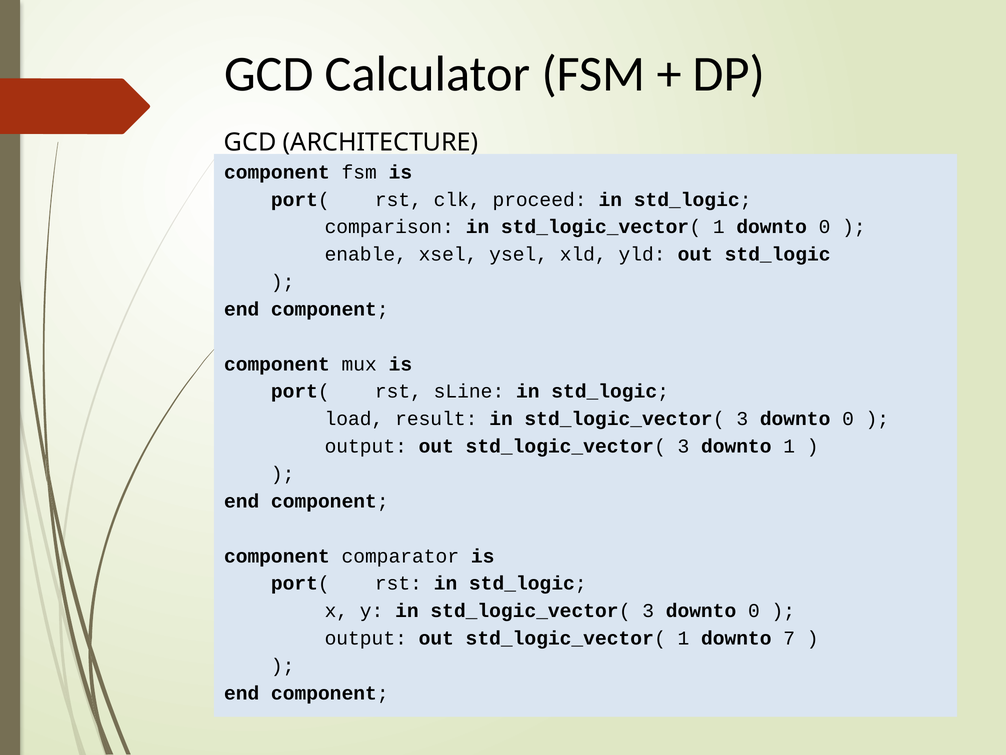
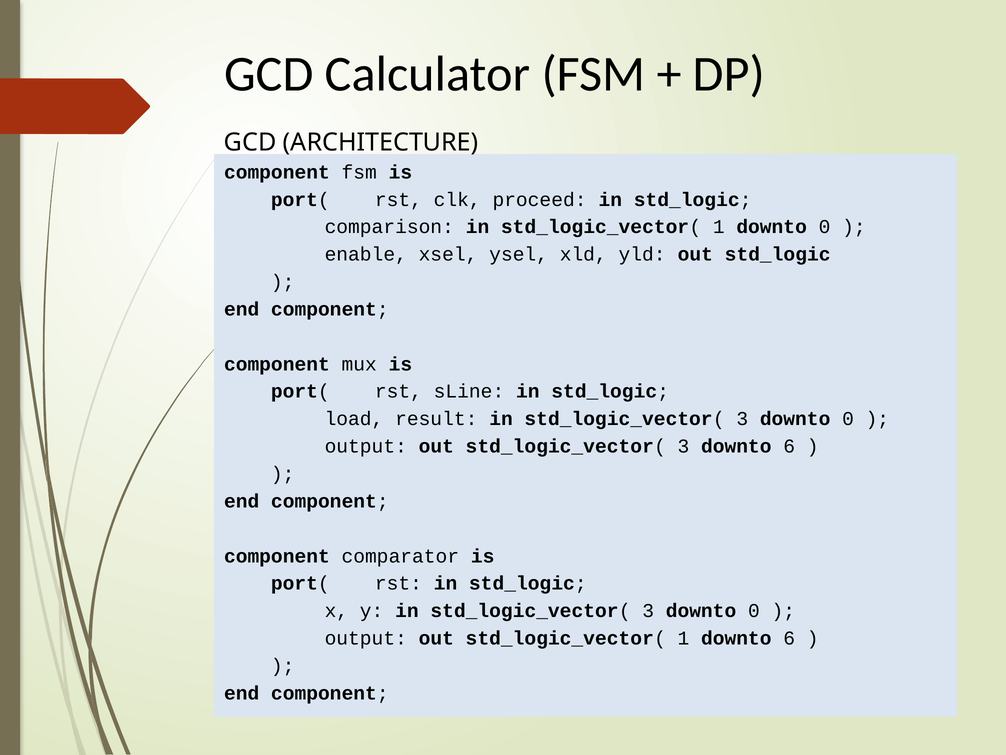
3 downto 1: 1 -> 6 (789, 446)
1 downto 7: 7 -> 6 (789, 638)
